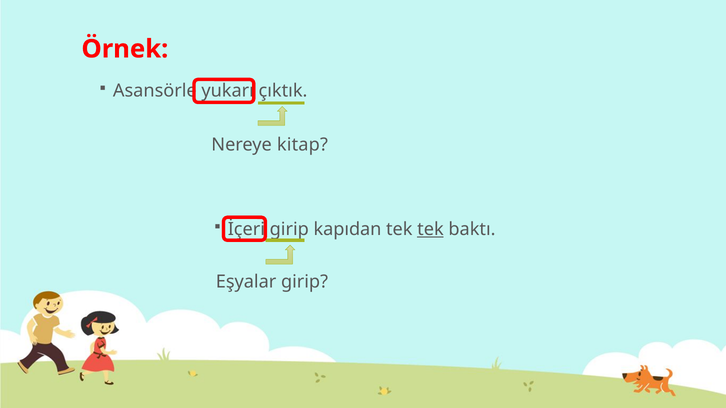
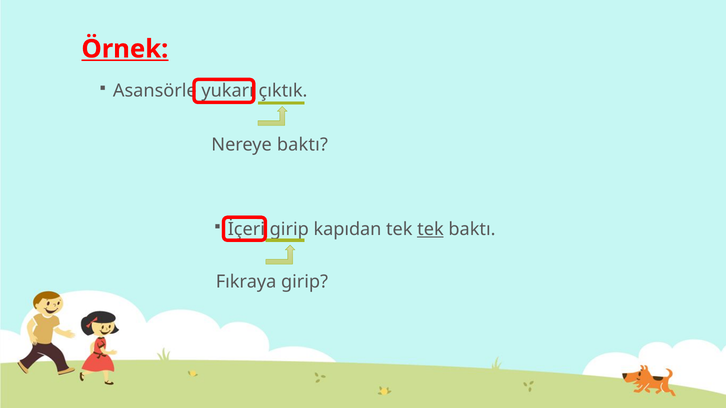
Örnek underline: none -> present (125, 49)
Nereye kitap: kitap -> baktı (302, 145)
Eşyalar: Eşyalar -> Fıkraya (246, 282)
